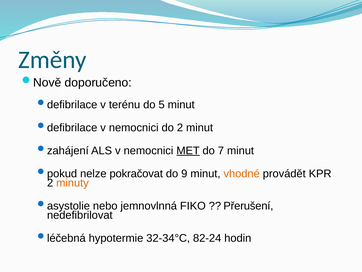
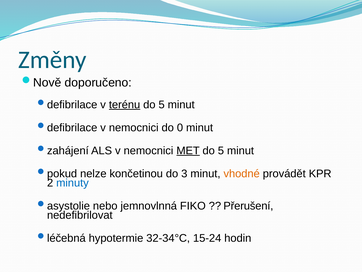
terénu underline: none -> present (125, 104)
do 2: 2 -> 0 (180, 127)
7: 7 -> 5 (221, 150)
pokračovat: pokračovat -> končetinou (136, 173)
9: 9 -> 3 (184, 173)
minuty colour: orange -> blue (72, 183)
82-24: 82-24 -> 15-24 (207, 238)
